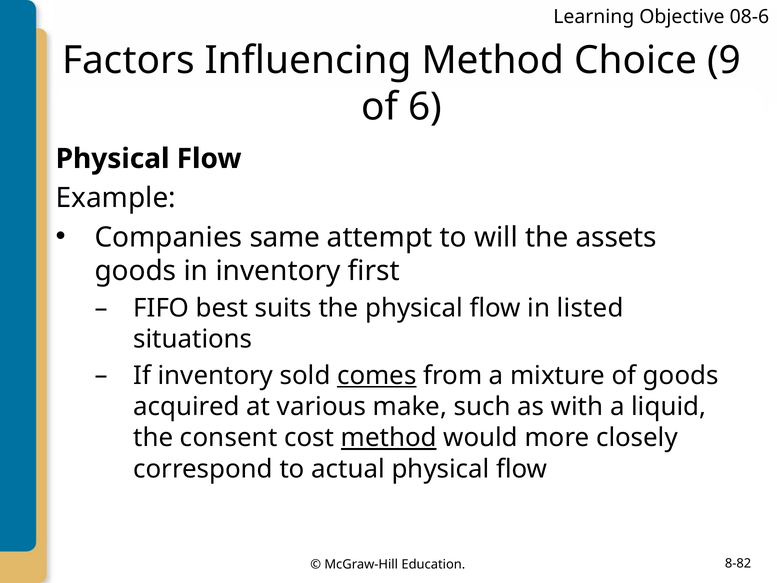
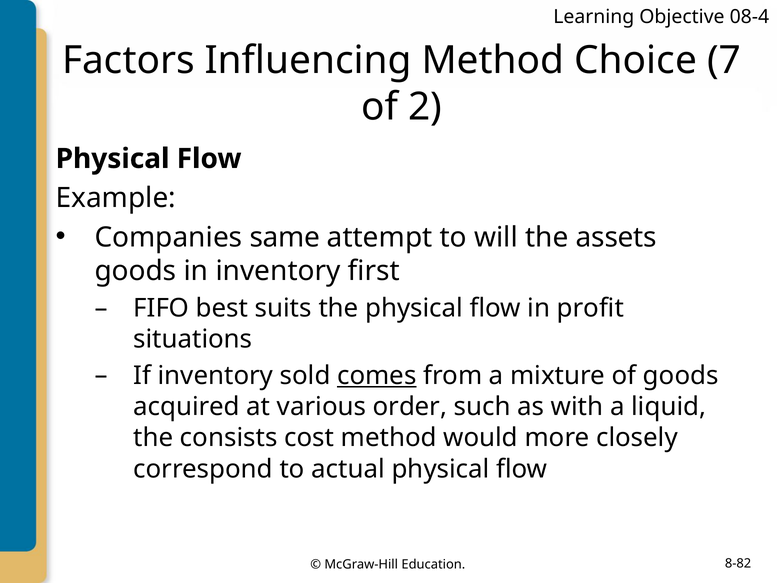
08-6: 08-6 -> 08-4 (749, 17)
9: 9 -> 7 (724, 60)
6: 6 -> 2 (425, 107)
listed: listed -> profit (590, 308)
make: make -> order (410, 407)
consent: consent -> consists (229, 438)
method underline: present -> none (389, 438)
